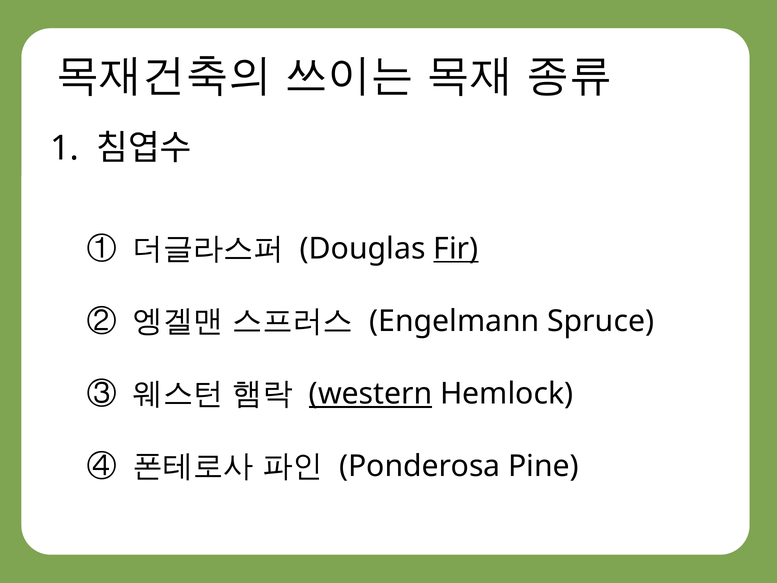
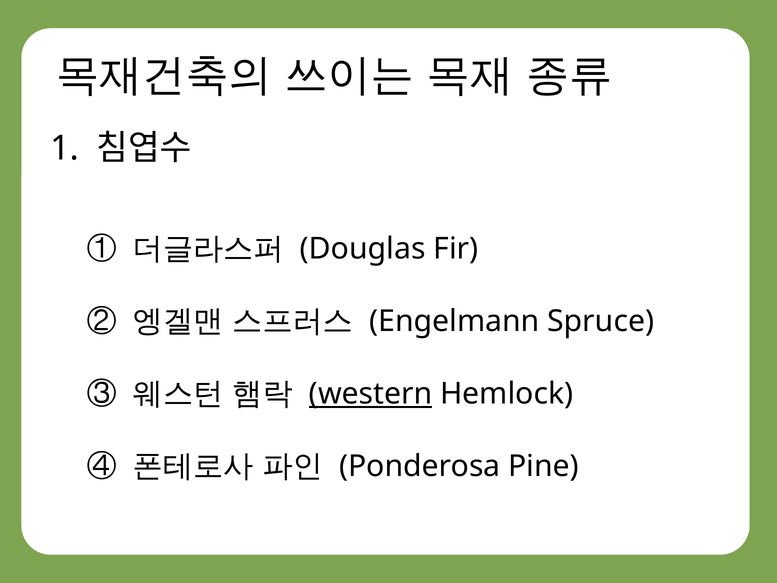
Fir underline: present -> none (456, 249)
